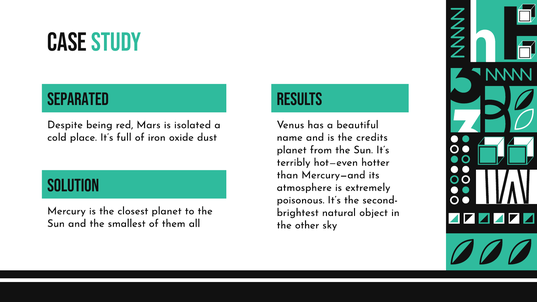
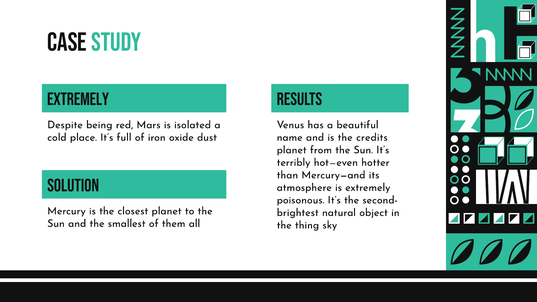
SEPARATED: SEPARATED -> EXTREMELY (78, 99)
other: other -> thing (307, 225)
